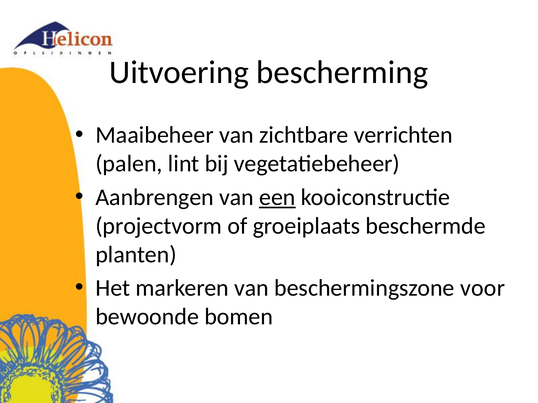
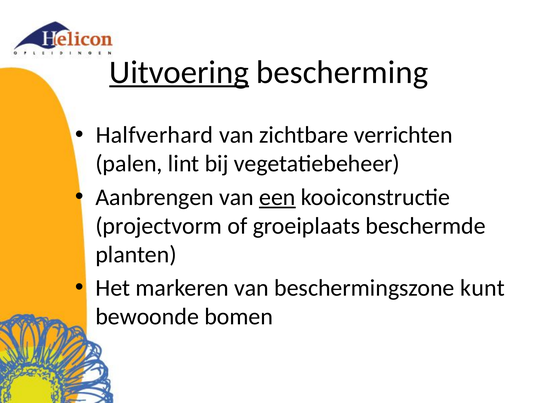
Uitvoering underline: none -> present (179, 72)
Maaibeheer: Maaibeheer -> Halfverhard (155, 135)
voor: voor -> kunt (483, 288)
